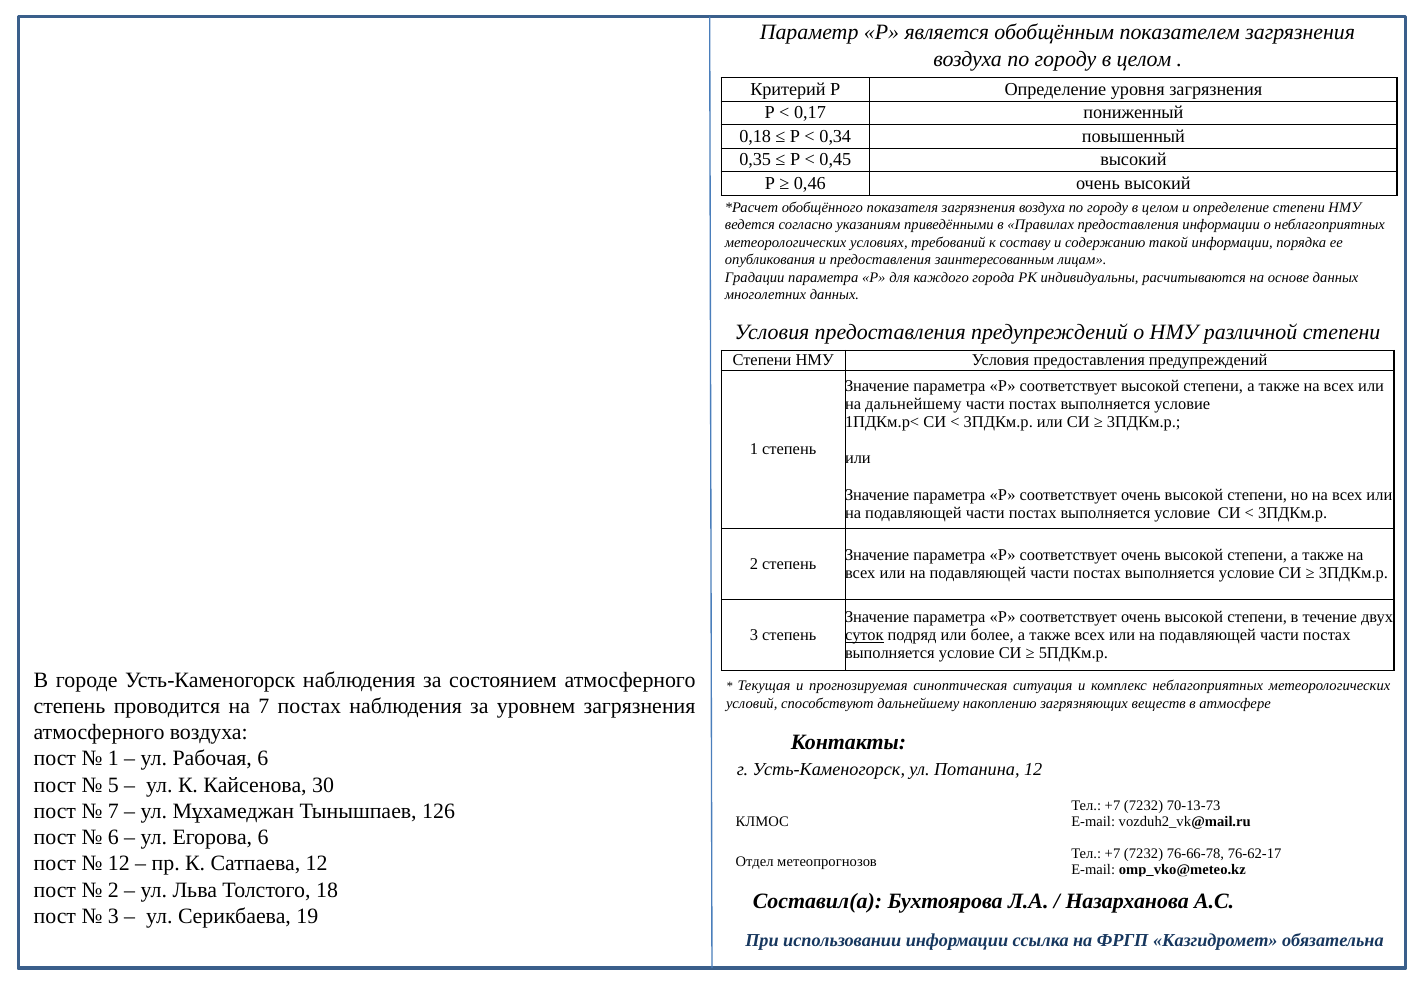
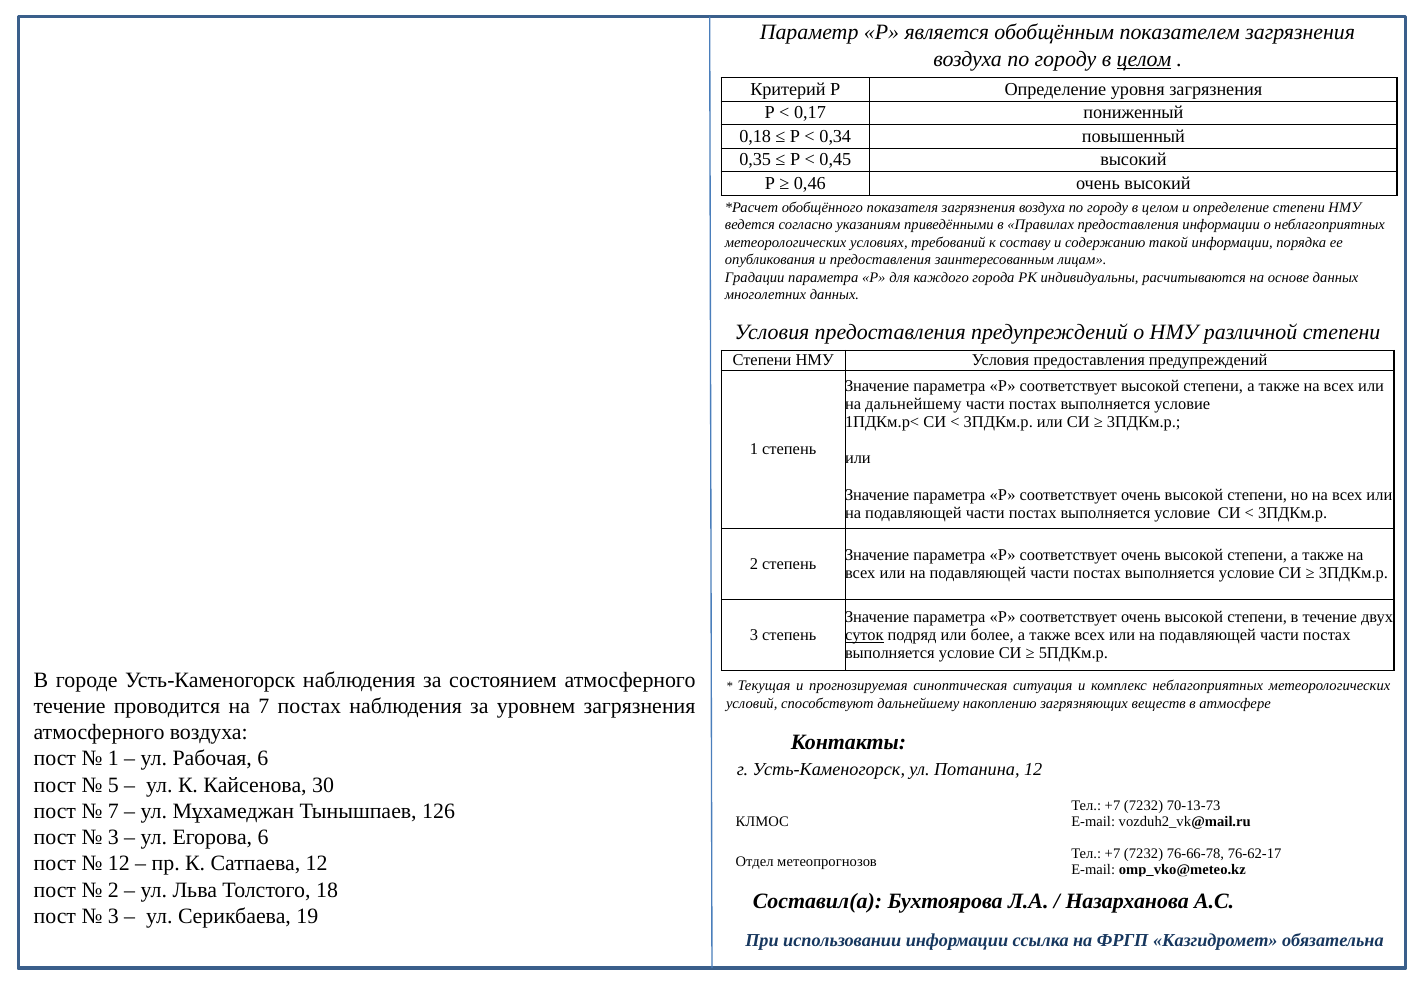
целом underline: none -> present (1144, 59)
степень: степень -> течение (70, 707)
6: 6 -> 3 (113, 838)
